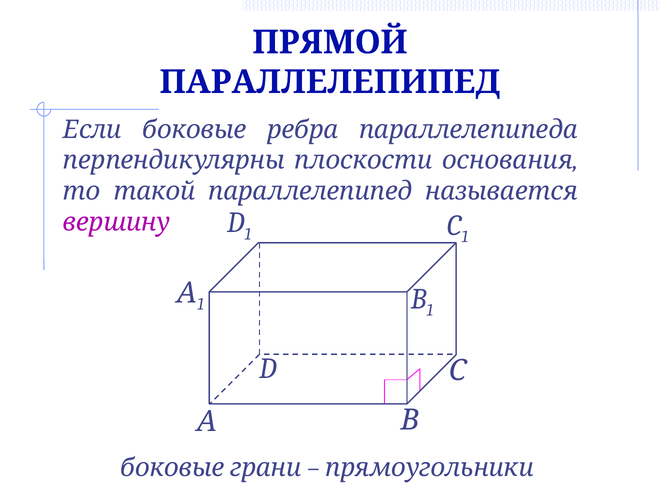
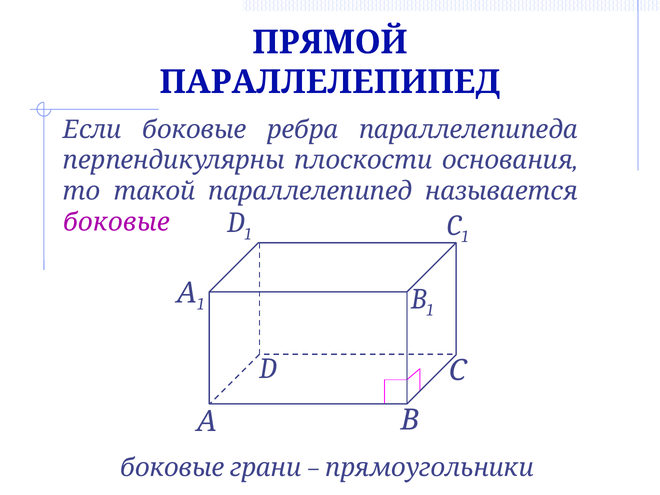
вершину: вершину -> боковые (117, 222)
